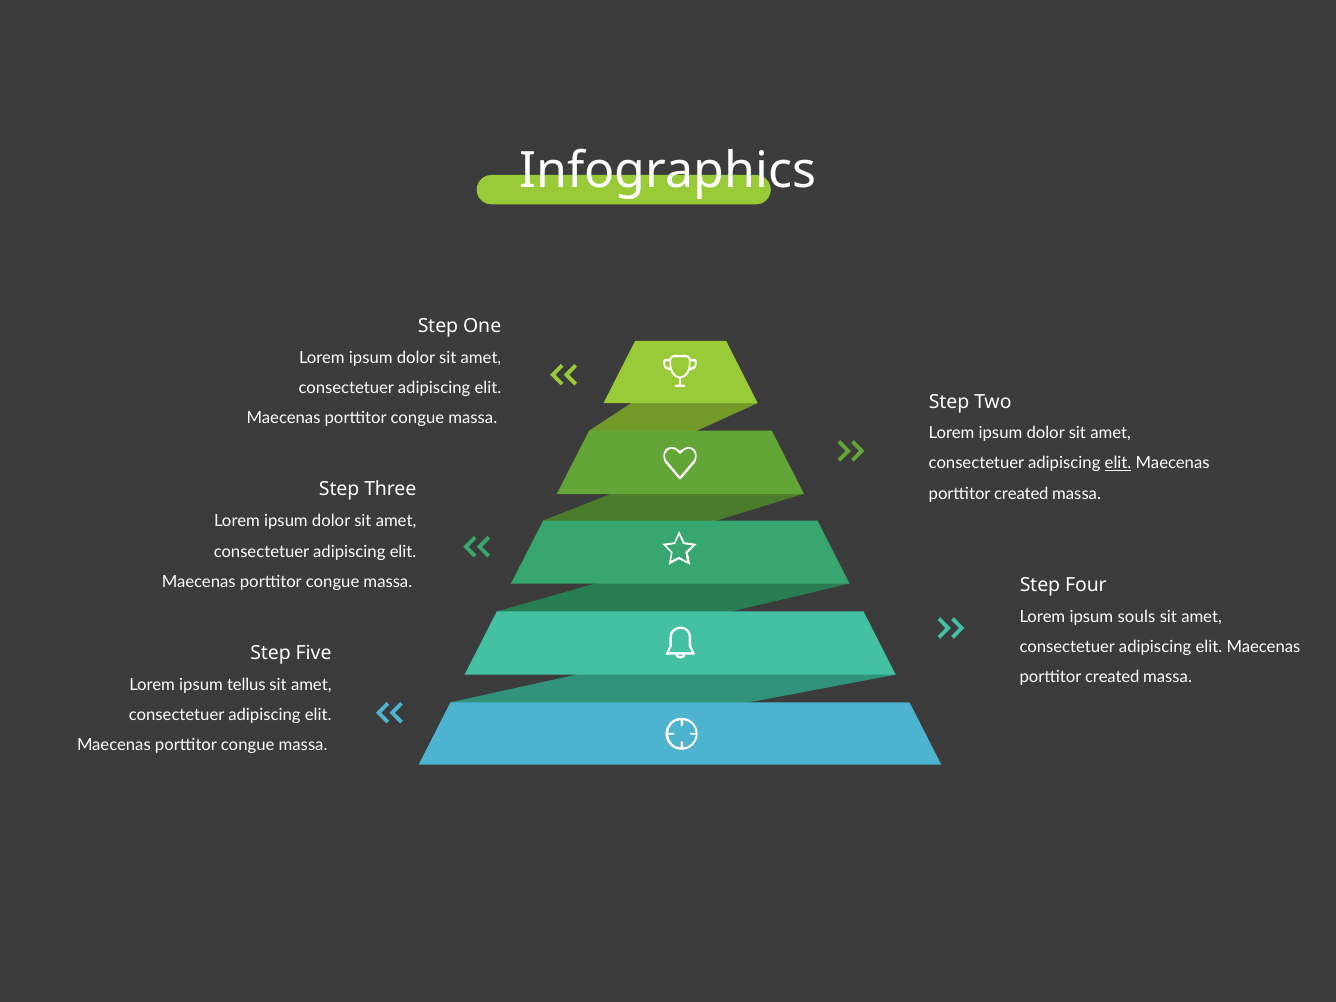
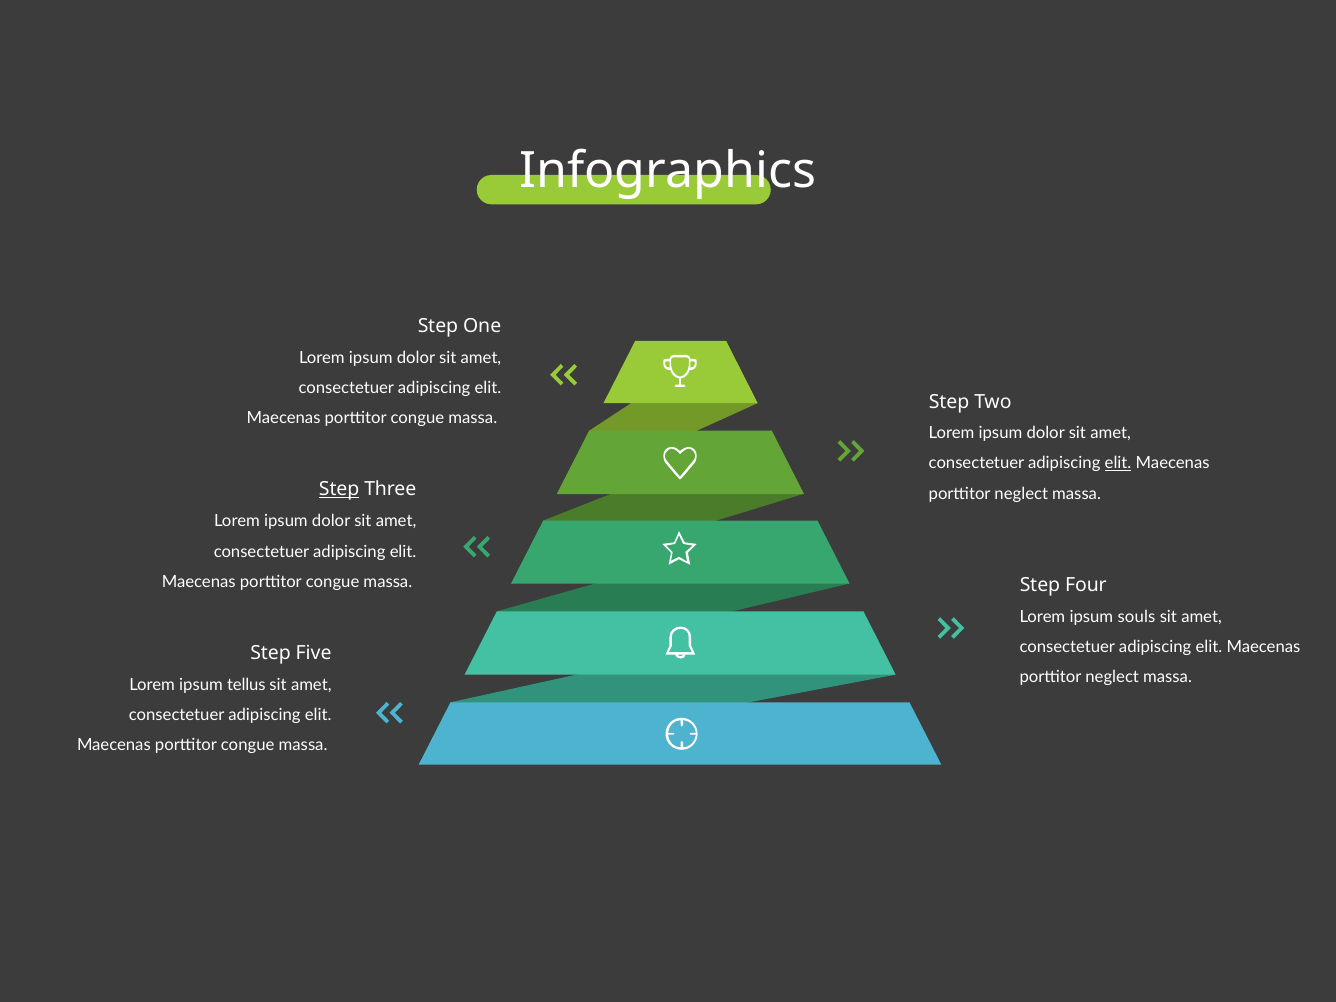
Step underline: none -> present (339, 490)
created: created -> neglect (1021, 494)
created: created -> neglect (1112, 677)
